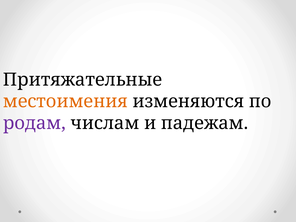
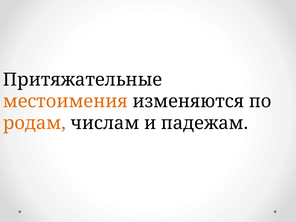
родам colour: purple -> orange (34, 123)
